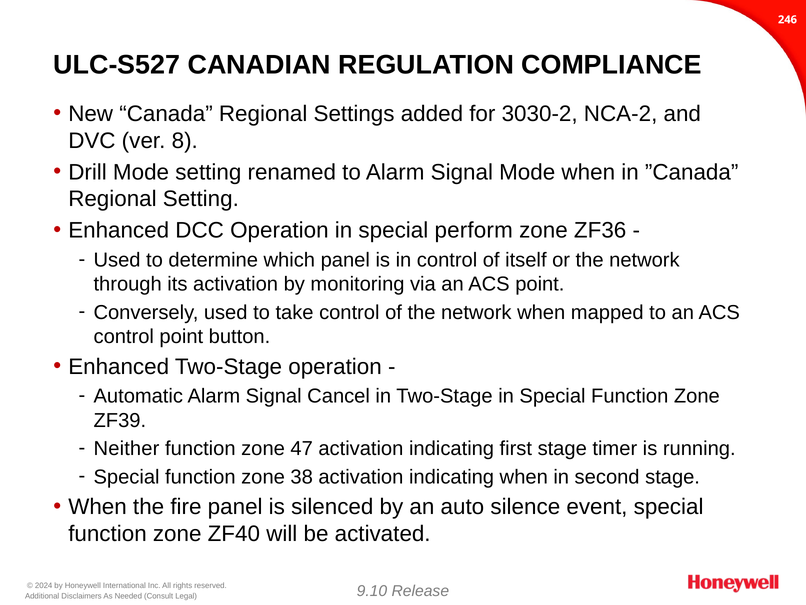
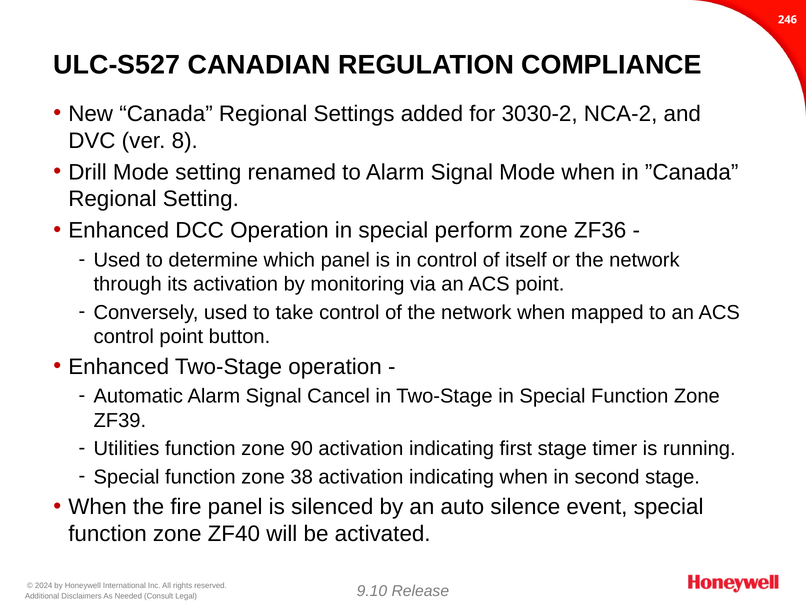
Neither: Neither -> Utilities (127, 448)
47: 47 -> 90 (302, 448)
